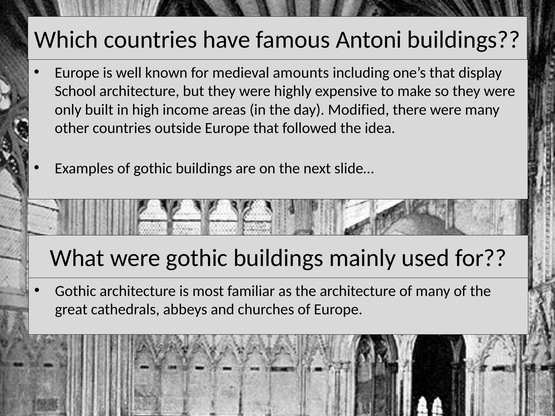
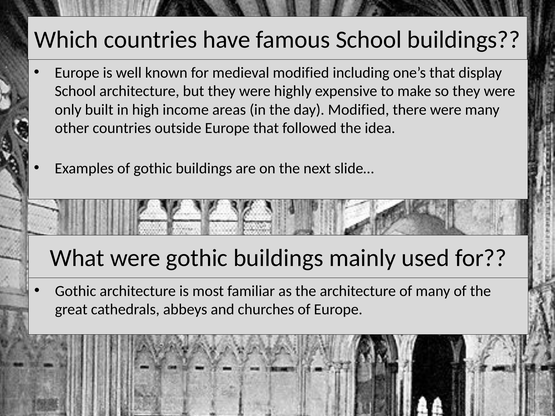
famous Antoni: Antoni -> School (369, 40)
medieval amounts: amounts -> modified (301, 73)
